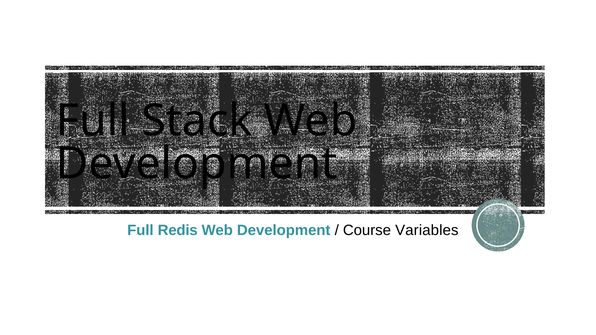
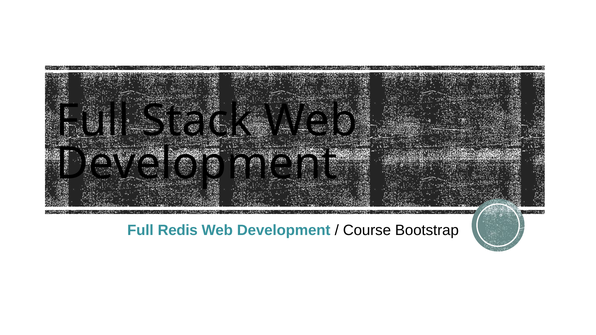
Variables: Variables -> Bootstrap (427, 231)
